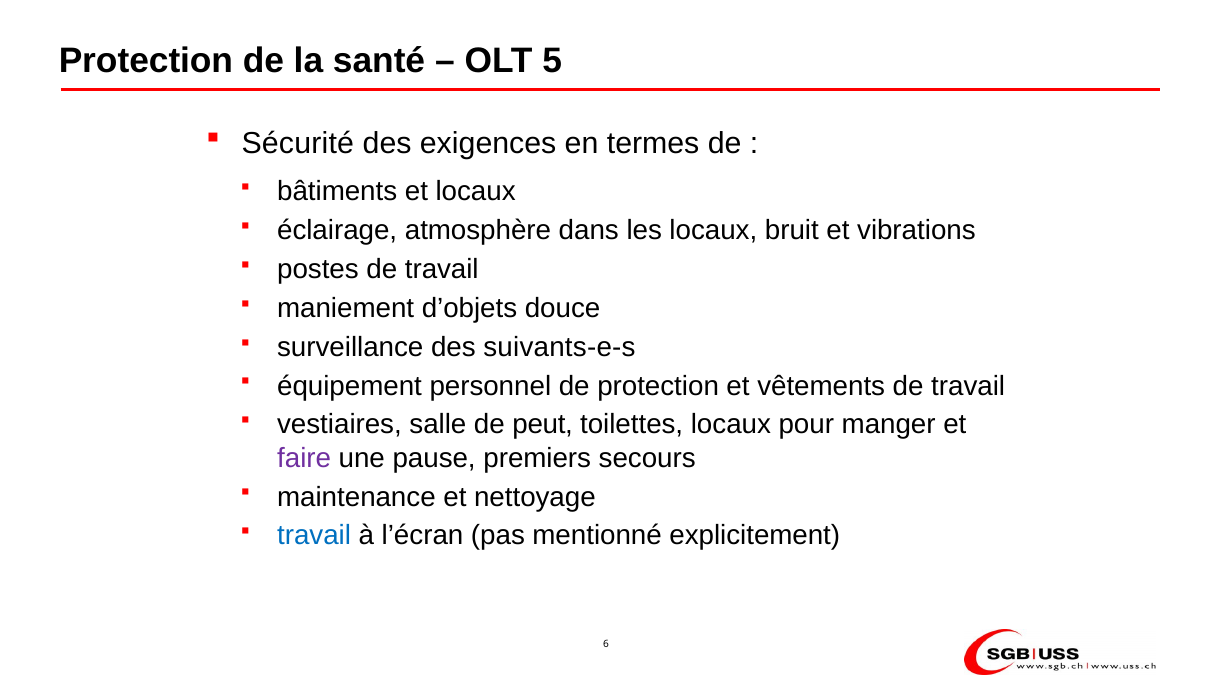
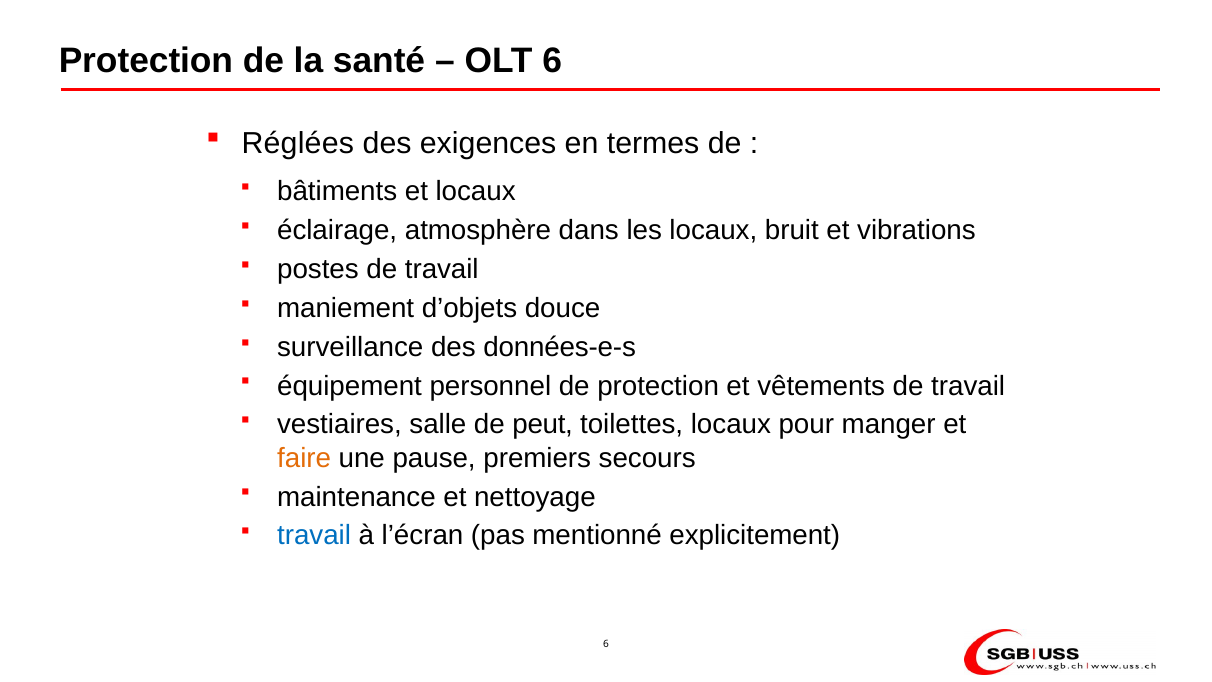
OLT 5: 5 -> 6 (552, 61)
Sécurité: Sécurité -> Réglées (298, 144)
suivants-e-s: suivants-e-s -> données-e-s (560, 347)
faire colour: purple -> orange (304, 458)
